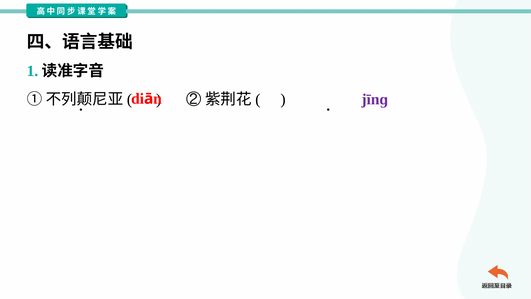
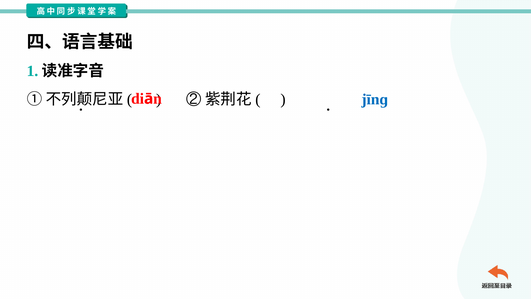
jīnɡ colour: purple -> blue (375, 99)
